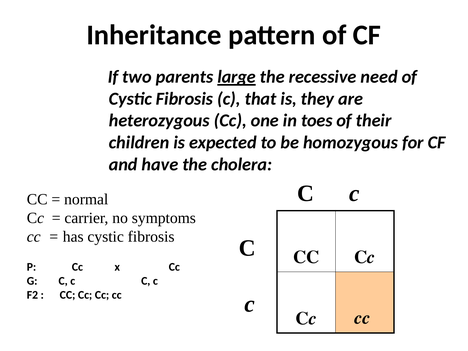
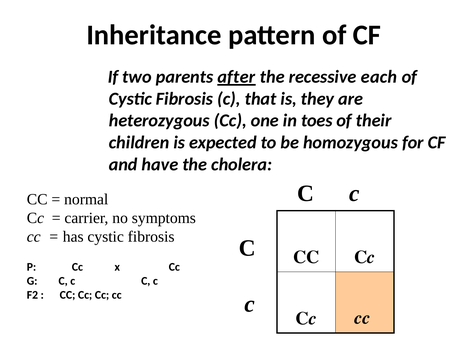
large: large -> after (236, 77)
need: need -> each (379, 77)
